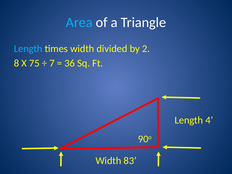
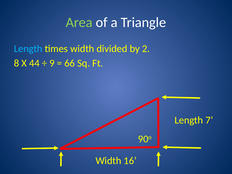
Area colour: light blue -> light green (79, 22)
75: 75 -> 44 (34, 63)
7: 7 -> 9 (52, 63)
36: 36 -> 66 (70, 63)
4: 4 -> 7 (209, 120)
83: 83 -> 16 (130, 161)
